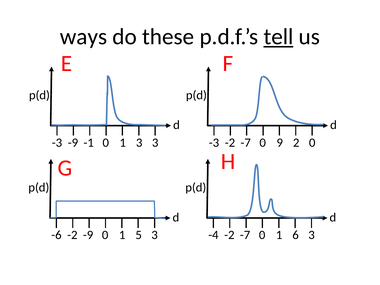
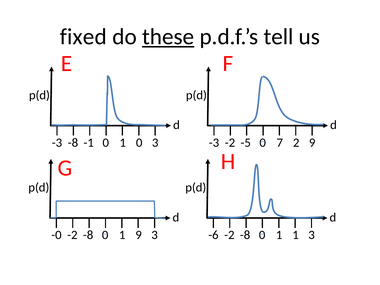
ways: ways -> fixed (83, 37)
these underline: none -> present (168, 37)
tell underline: present -> none (278, 37)
-3 -9: -9 -> -8 (73, 143)
1 3: 3 -> 0 (139, 143)
-3 -2 -7: -7 -> -5 (246, 143)
9: 9 -> 7 (280, 143)
2 0: 0 -> 9 (312, 143)
-6: -6 -> -0 (56, 235)
-9: -9 -> -8 (88, 235)
1 5: 5 -> 9 (139, 235)
-4: -4 -> -6 (213, 235)
-7: -7 -> -8 (245, 235)
1 6: 6 -> 1 (296, 235)
